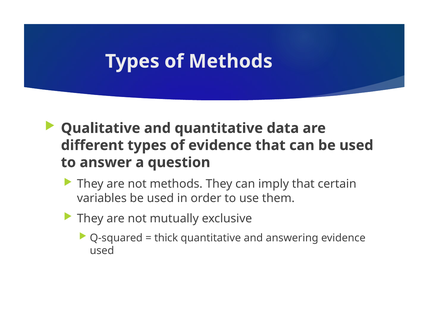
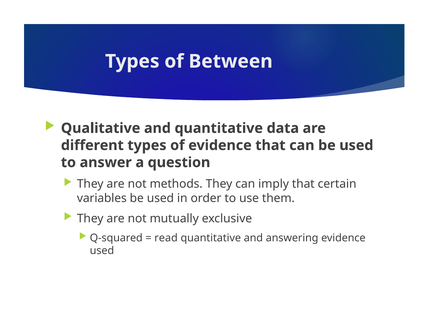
of Methods: Methods -> Between (231, 61)
thick: thick -> read (166, 238)
